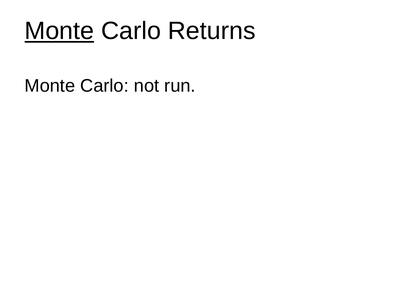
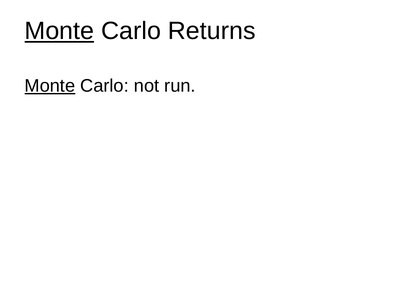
Monte underline: none -> present (50, 86)
